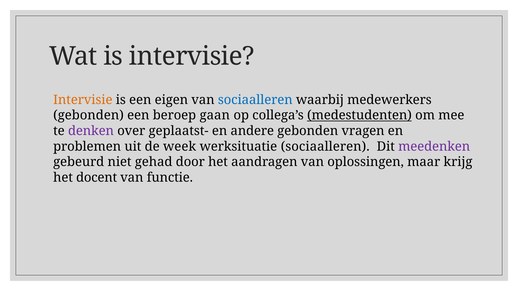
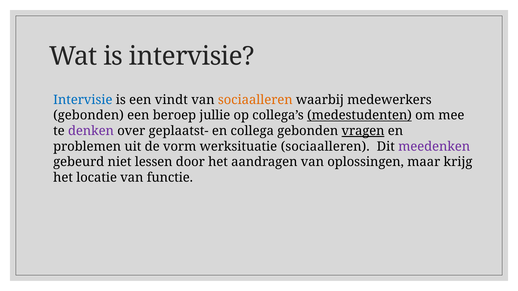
Intervisie colour: orange -> blue (83, 100)
eigen: eigen -> vindt (171, 100)
sociaalleren colour: blue -> orange (255, 100)
gaan: gaan -> jullie (215, 116)
andere: andere -> collega (252, 131)
vragen underline: none -> present (363, 131)
week: week -> vorm (180, 147)
gehad: gehad -> lessen (154, 162)
docent: docent -> locatie (97, 178)
